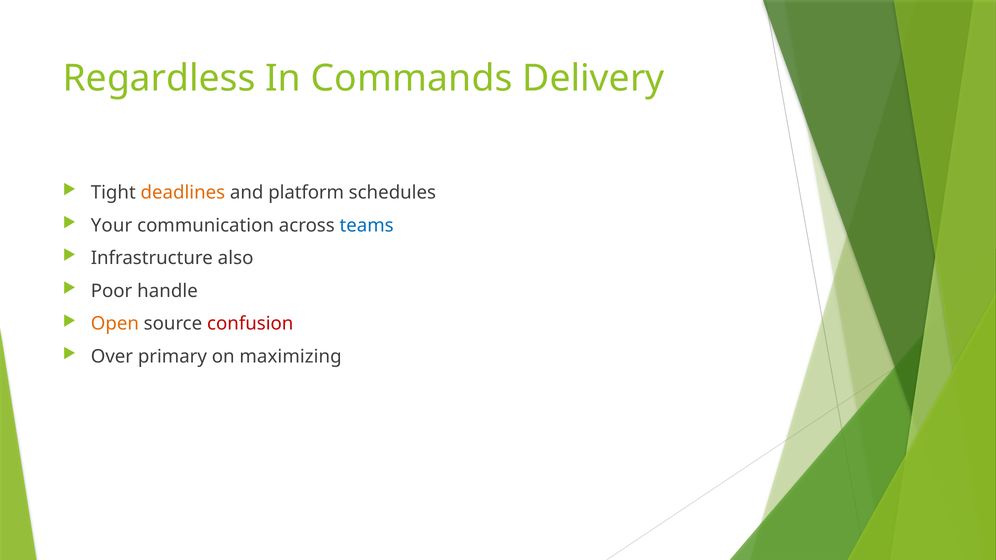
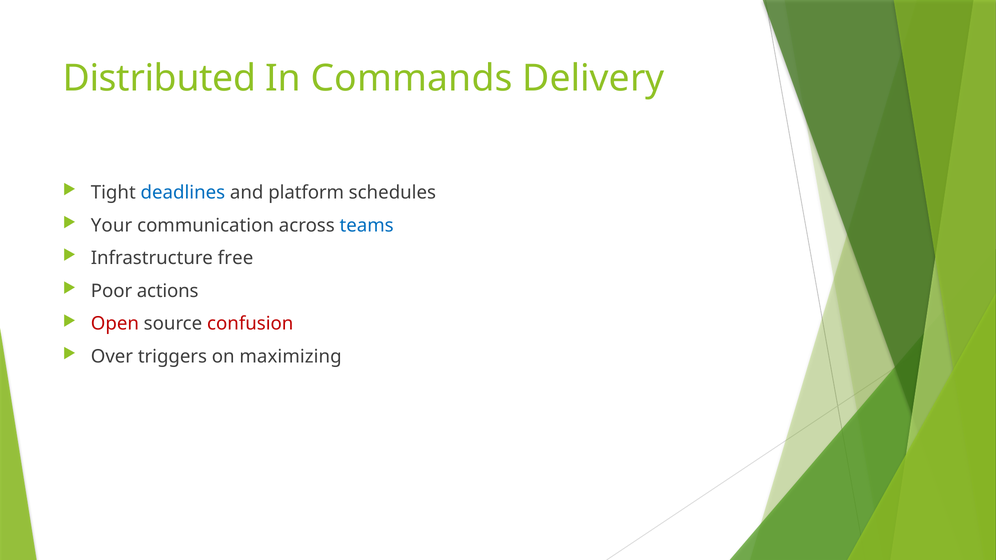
Regardless: Regardless -> Distributed (159, 79)
deadlines colour: orange -> blue (183, 193)
also: also -> free (236, 258)
handle: handle -> actions (168, 291)
Open colour: orange -> red (115, 324)
primary: primary -> triggers (172, 357)
